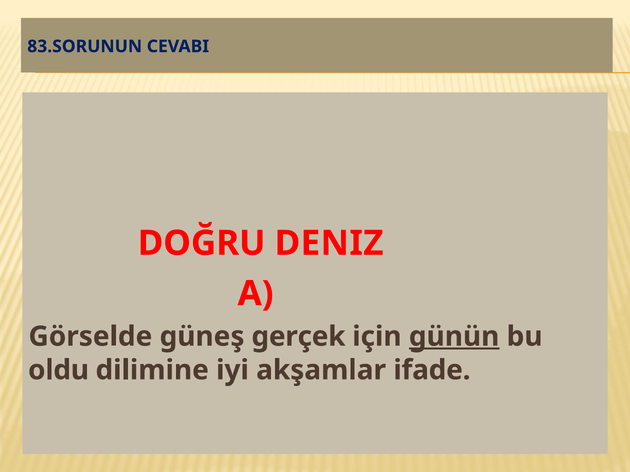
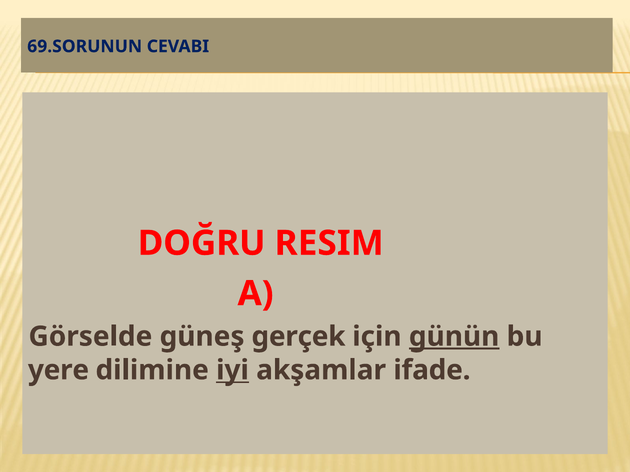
83.SORUNUN: 83.SORUNUN -> 69.SORUNUN (85, 46)
DENIZ: DENIZ -> RESIM (329, 244)
oldu: oldu -> yere (58, 370)
iyi underline: none -> present (232, 370)
